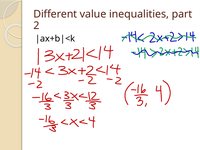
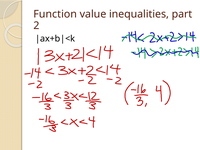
Different: Different -> Function (55, 14)
